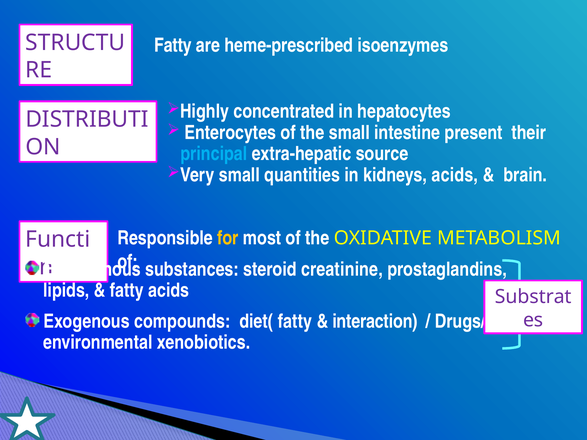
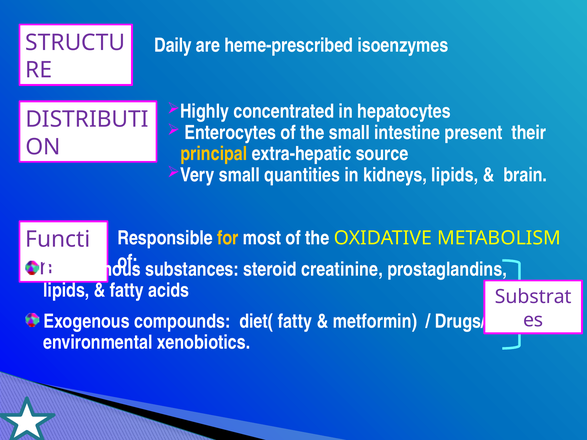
Fatty: Fatty -> Daily (173, 45)
principal colour: light blue -> yellow (214, 154)
kidneys acids: acids -> lipids (455, 175)
interaction: interaction -> metformin (375, 322)
